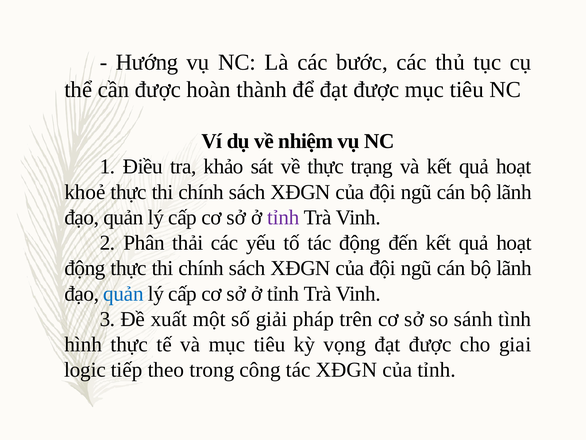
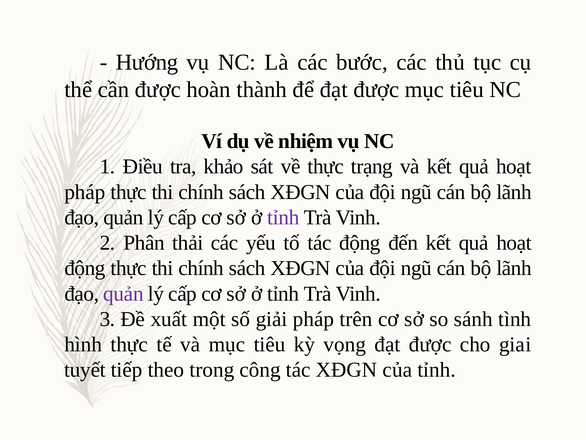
khoẻ: khoẻ -> pháp (85, 192)
quản colour: blue -> purple (123, 293)
logic: logic -> tuyết (85, 369)
